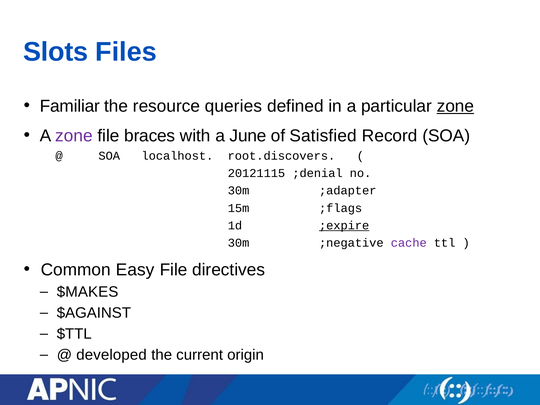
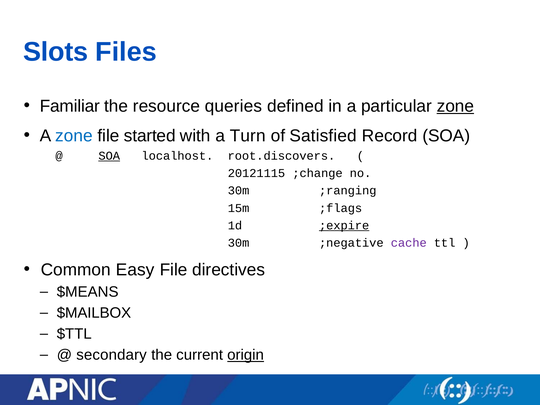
zone colour: purple -> blue (74, 136)
braces: braces -> started (150, 136)
June: June -> Turn (248, 136)
SOA underline: none -> present (109, 156)
;denial: ;denial -> ;change (318, 173)
;adapter: ;adapter -> ;ranging (348, 191)
$MAKES: $MAKES -> $MEANS (88, 292)
$AGAINST: $AGAINST -> $MAILBOX (94, 313)
developed: developed -> secondary (112, 355)
origin underline: none -> present (246, 355)
